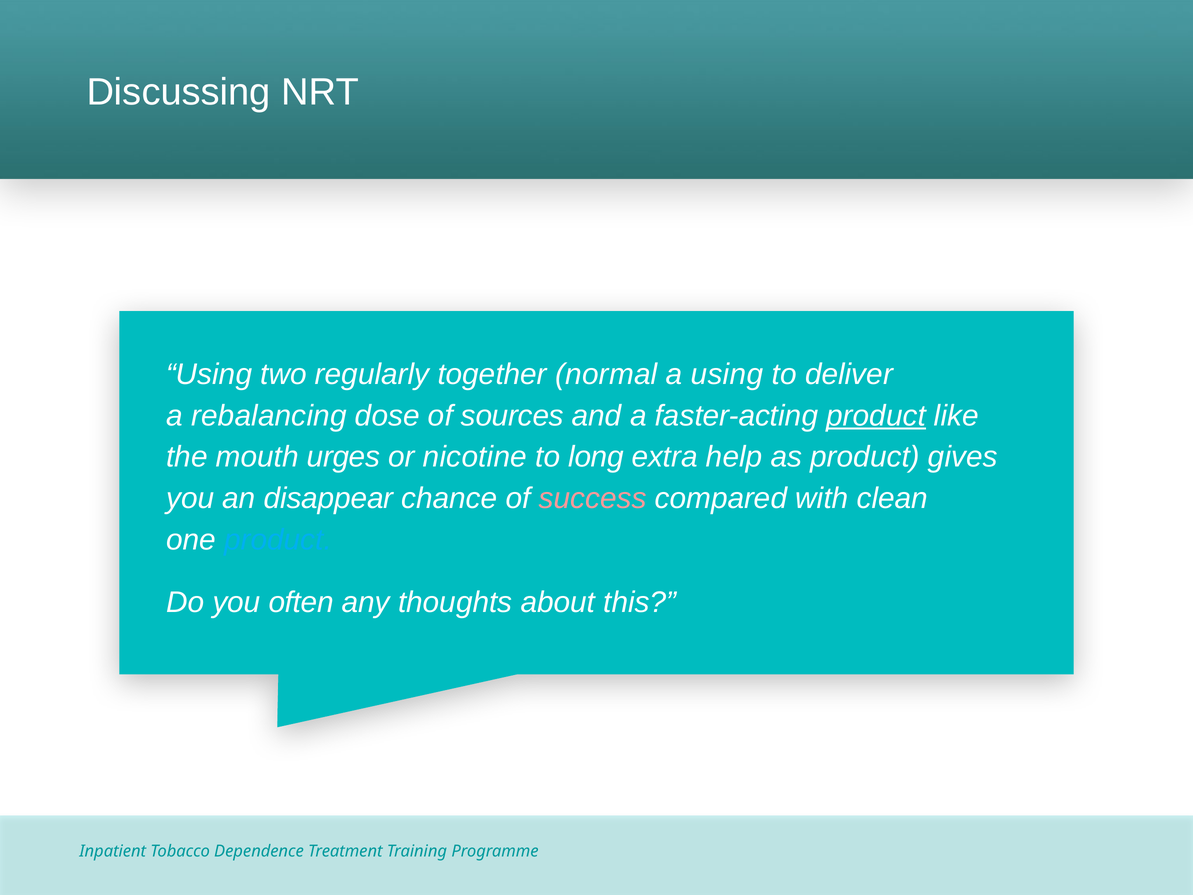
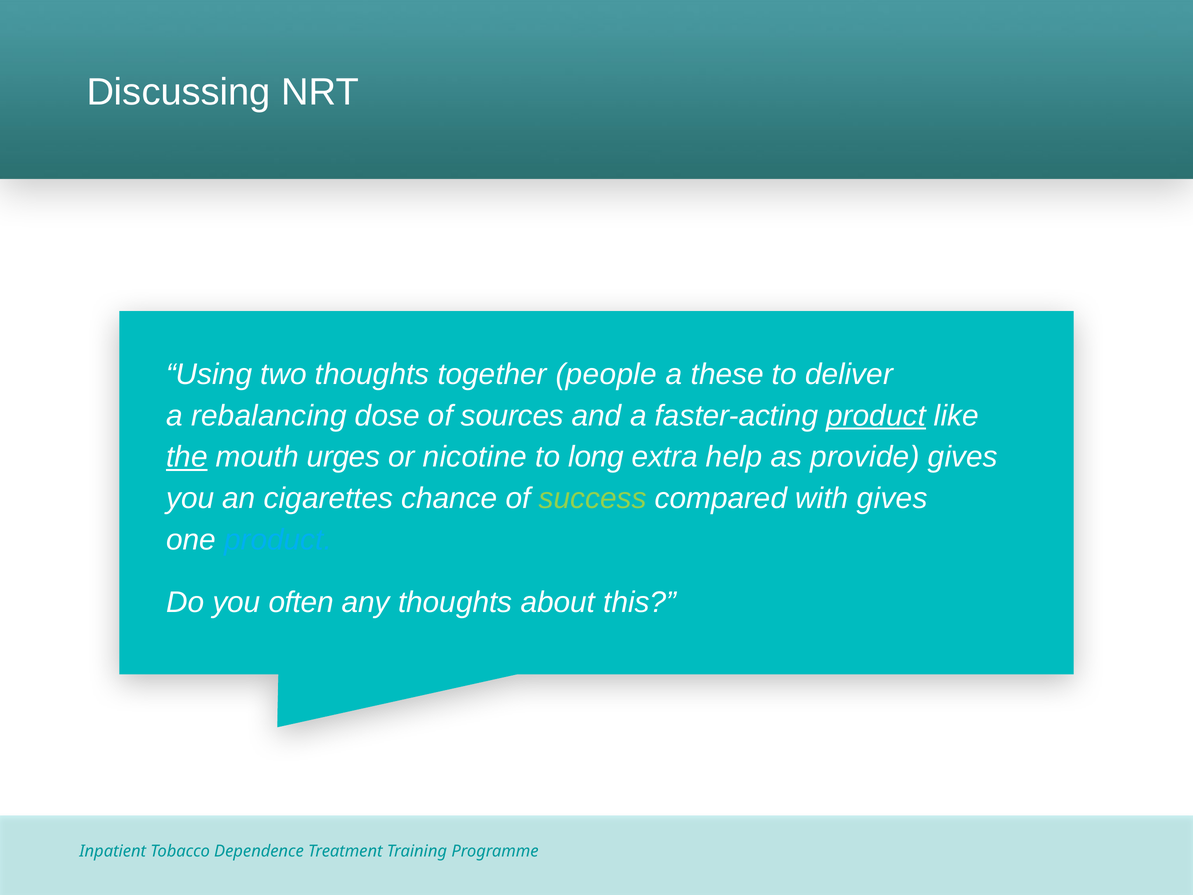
two regularly: regularly -> thoughts (372, 374)
normal: normal -> people (606, 374)
a using: using -> these (727, 374)
the underline: none -> present (187, 457)
as product: product -> provide (865, 457)
disappear: disappear -> cigarettes (329, 498)
success colour: pink -> light green (593, 498)
with clean: clean -> gives (892, 498)
